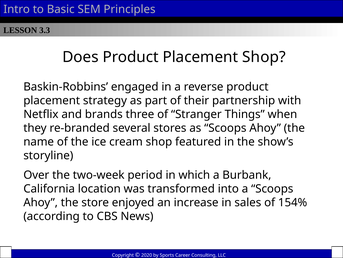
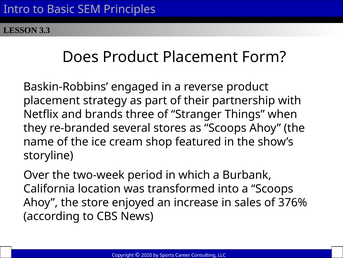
Placement Shop: Shop -> Form (264, 57)
154%: 154% -> 376% (293, 202)
